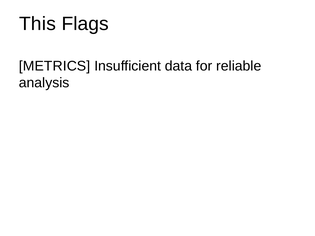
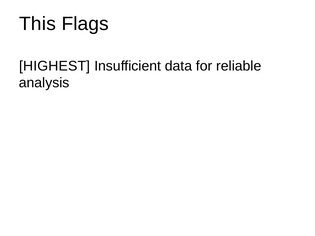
METRICS: METRICS -> HIGHEST (55, 66)
